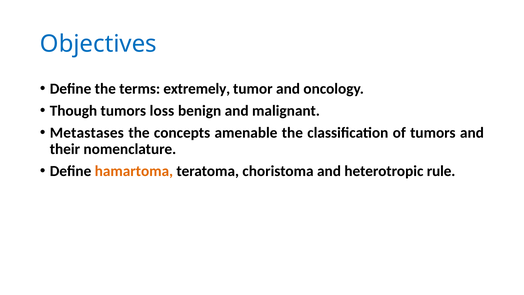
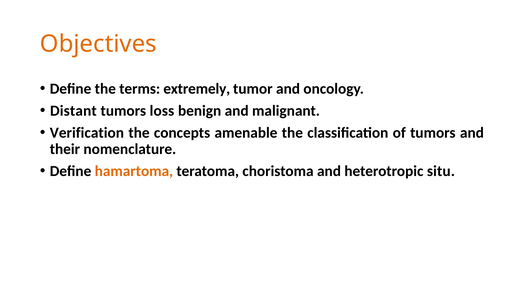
Objectives colour: blue -> orange (98, 44)
Though: Though -> Distant (73, 111)
Metastases: Metastases -> Verification (87, 133)
rule: rule -> situ (441, 171)
